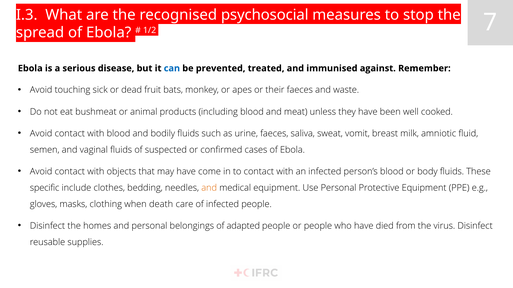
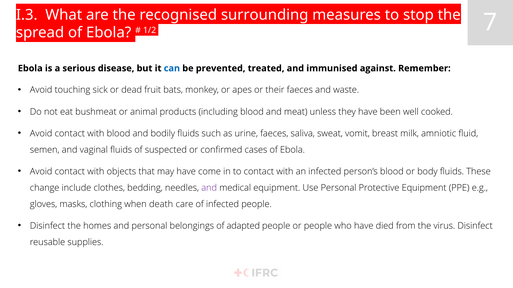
psychosocial: psychosocial -> surrounding (265, 15)
specific: specific -> change (45, 188)
and colour: orange -> purple (209, 188)
